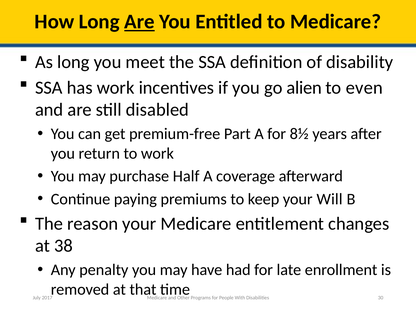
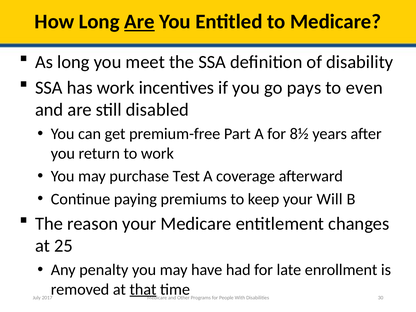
alien: alien -> pays (304, 88)
Half: Half -> Test (186, 176)
38: 38 -> 25 (64, 246)
that underline: none -> present (143, 289)
